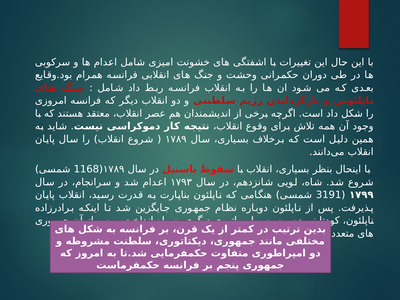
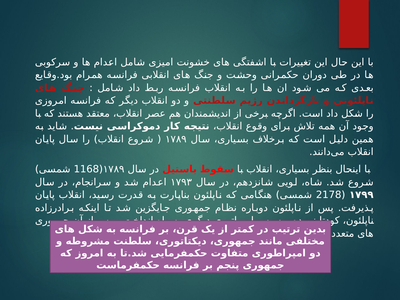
3191: 3191 -> 2178 (329, 195)
